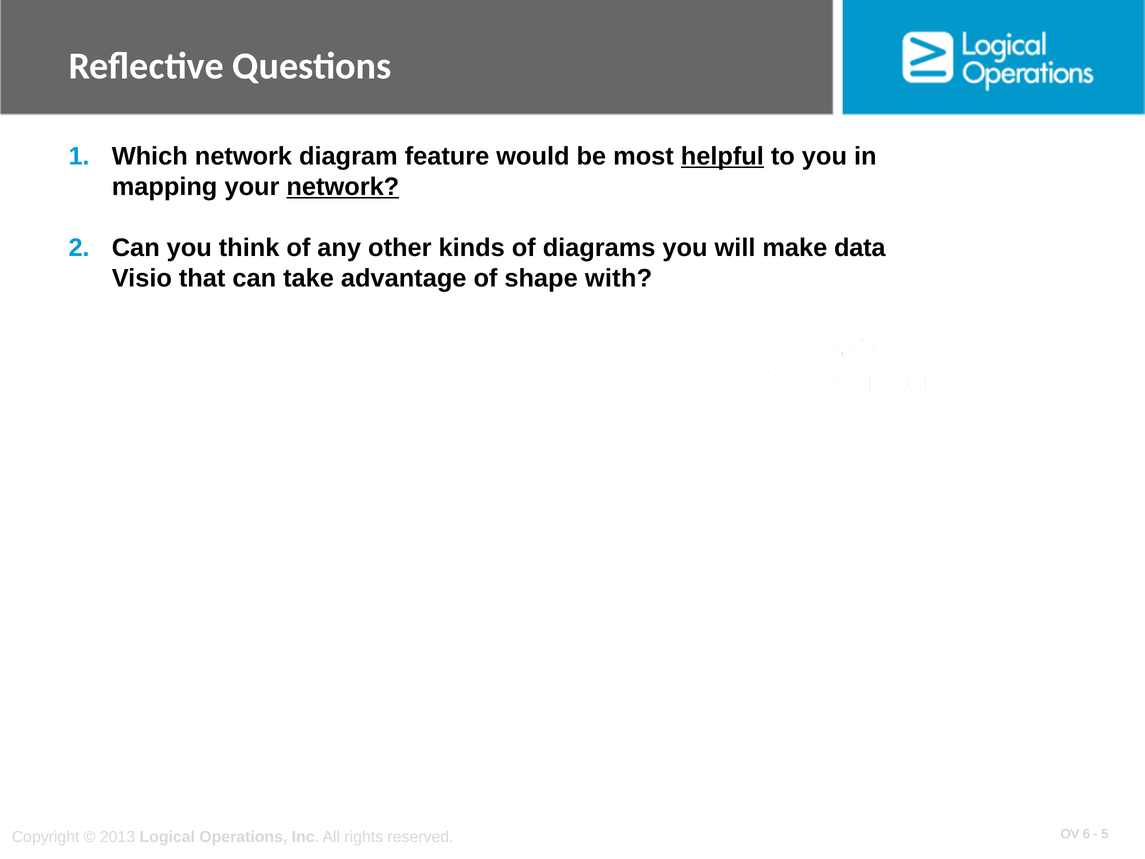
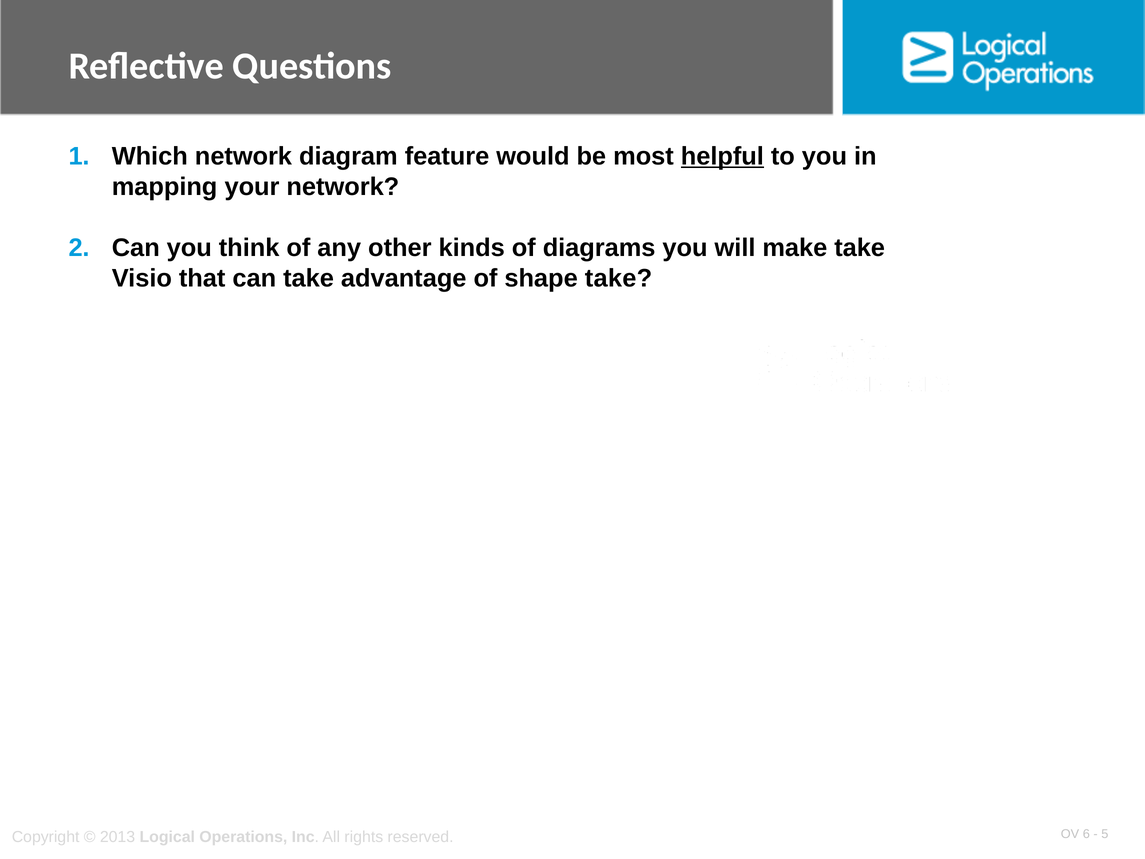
network underline: present -> none (343, 187)
make data: data -> take (860, 248)
shape with: with -> take (619, 278)
